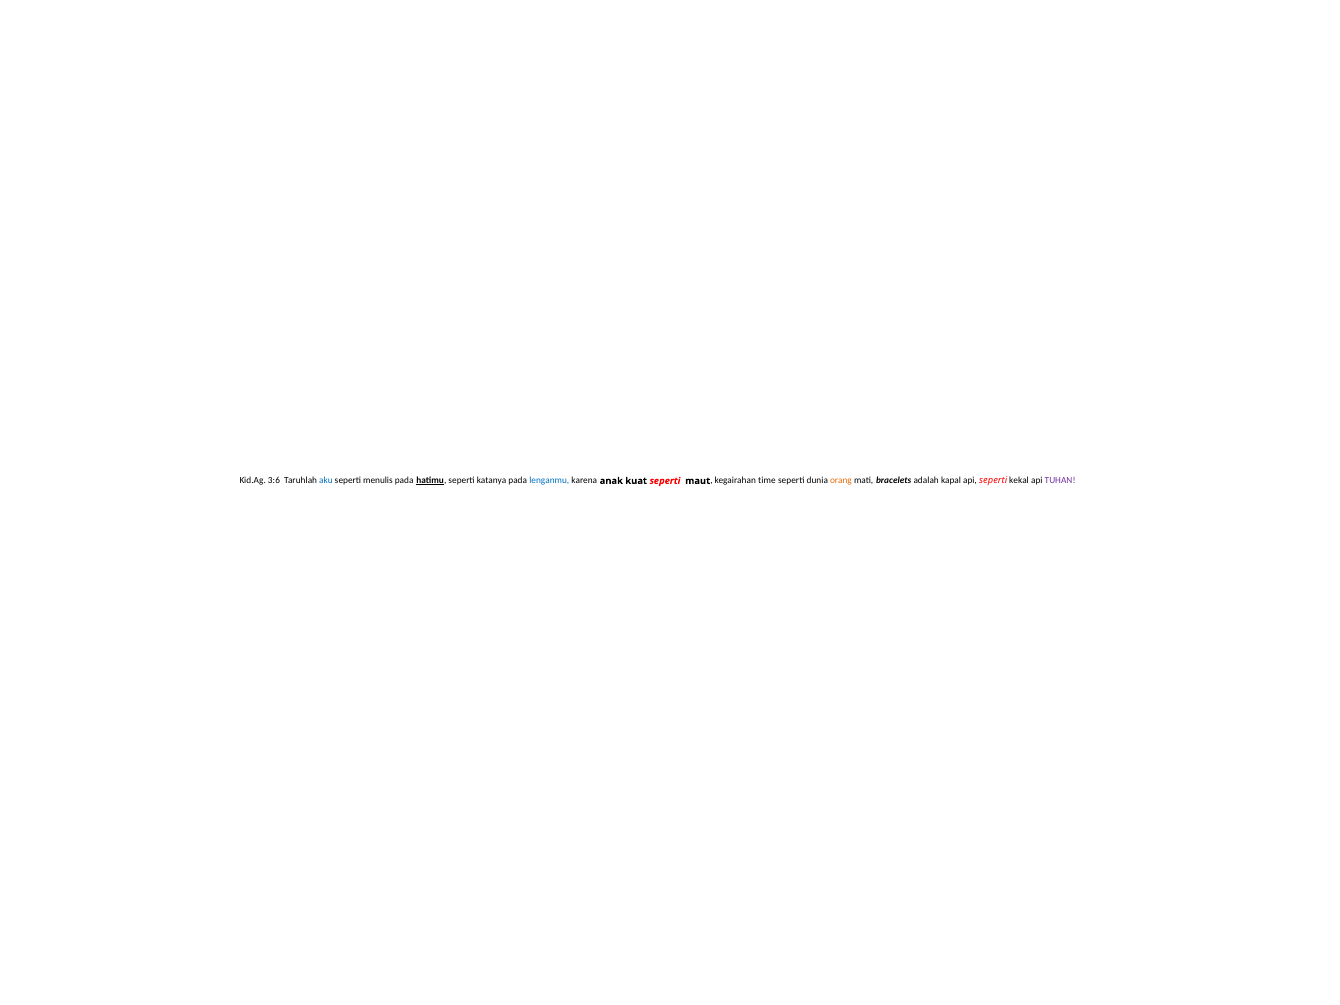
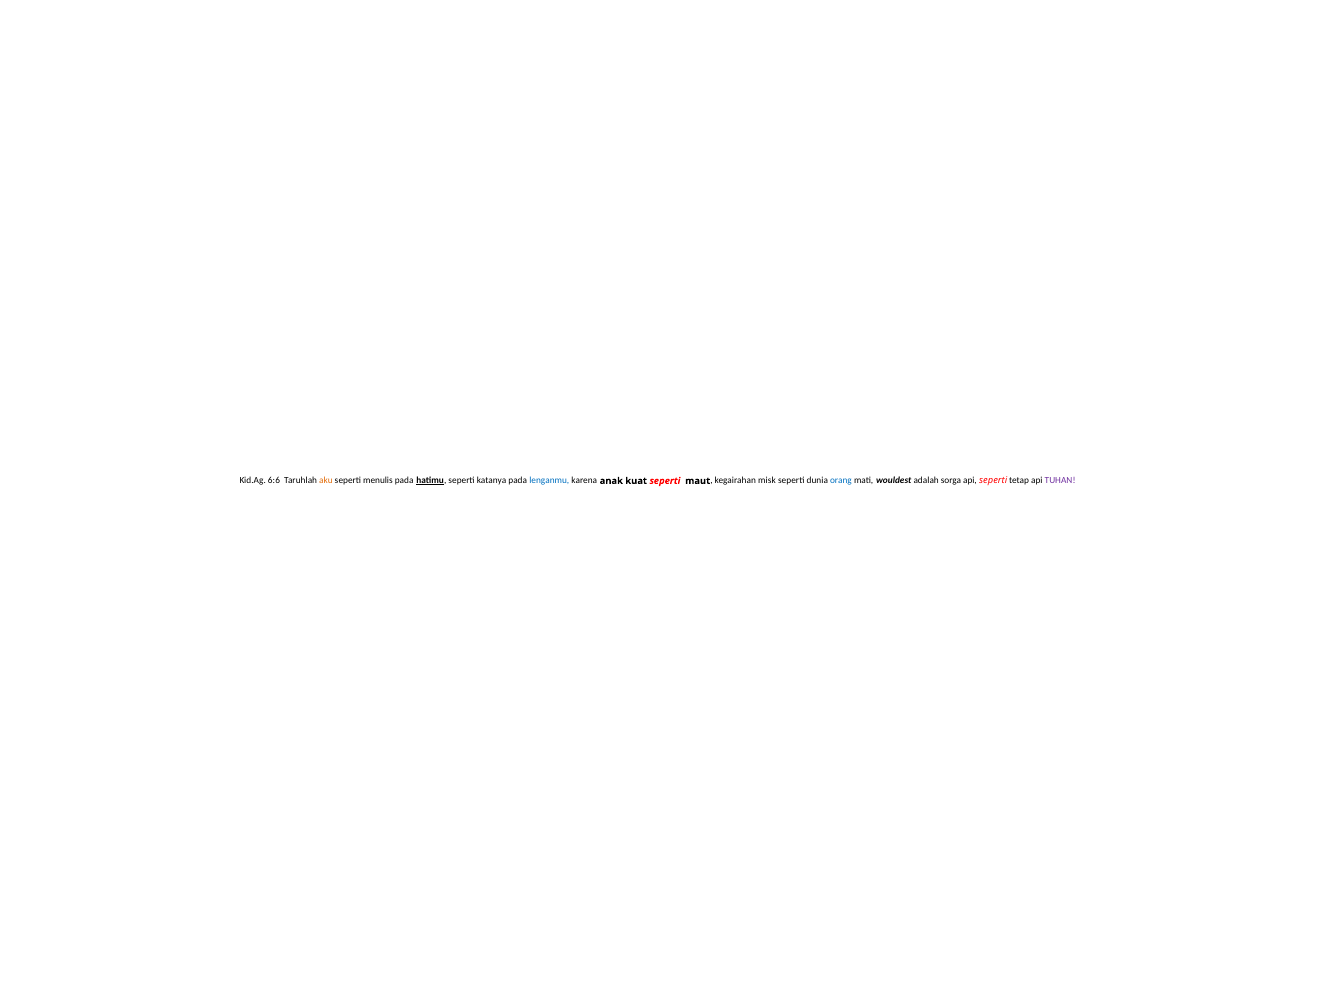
3:6: 3:6 -> 6:6 (274, 481)
aku colour: blue -> orange (326, 481)
time: time -> misk (767, 481)
orang colour: orange -> blue (841, 481)
bracelets: bracelets -> wouldest (894, 481)
kapal: kapal -> sorga (951, 481)
kekal: kekal -> tetap (1019, 481)
